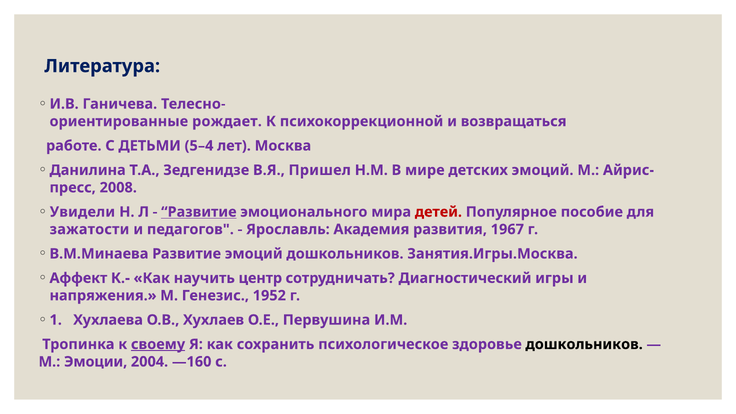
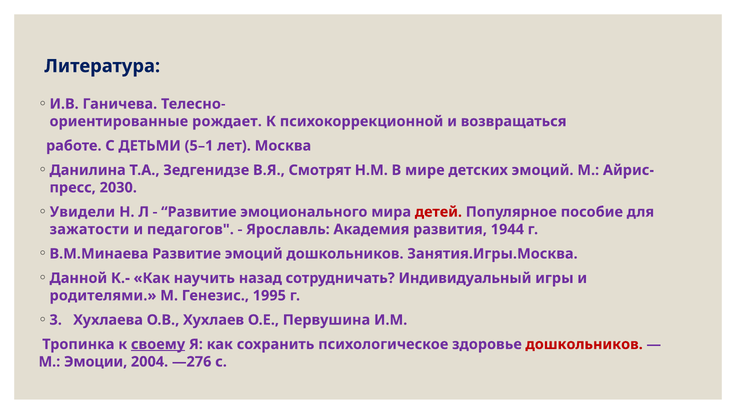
5–4: 5–4 -> 5–1 (199, 146)
Пришел: Пришел -> Смотрят (320, 170)
2008: 2008 -> 2030 (118, 188)
Развитие underline: present -> none (199, 212)
1967: 1967 -> 1944 (507, 229)
Аффект: Аффект -> Данной (78, 278)
центр: центр -> назад (260, 278)
Диагностический: Диагностический -> Индивидуальный (465, 278)
напряжения: напряжения -> родителями (103, 296)
1952: 1952 -> 1995 (269, 296)
1: 1 -> 3 (56, 320)
дошкольников colour: black -> red (584, 344)
—160: —160 -> —276 (192, 362)
